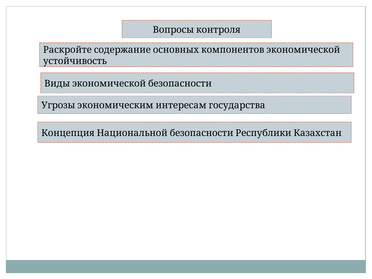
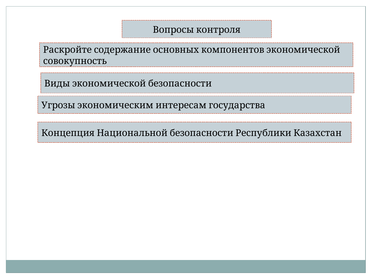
устойчивость: устойчивость -> совокупность (75, 61)
